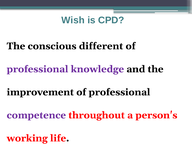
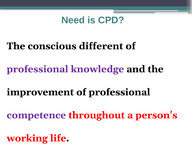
Wish: Wish -> Need (73, 20)
